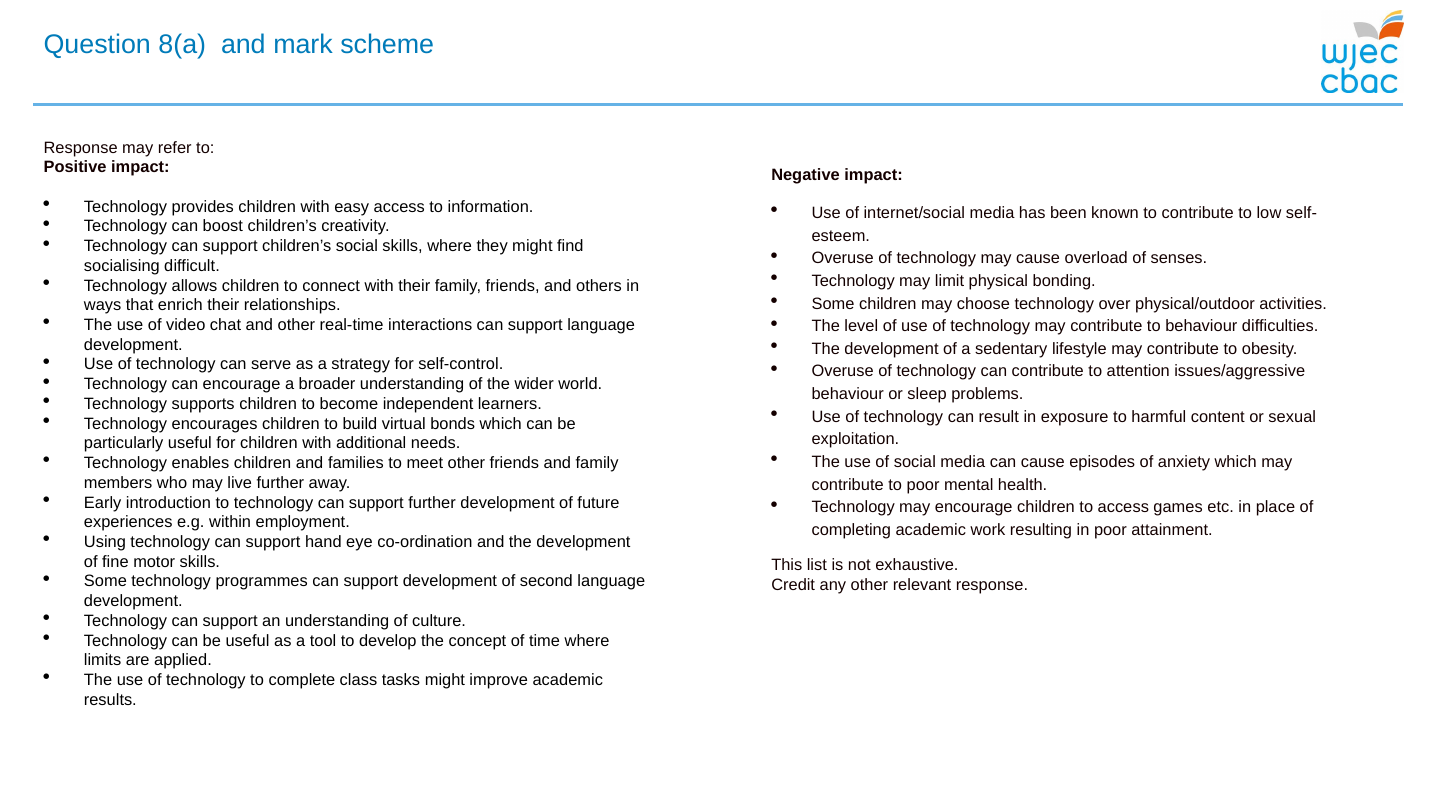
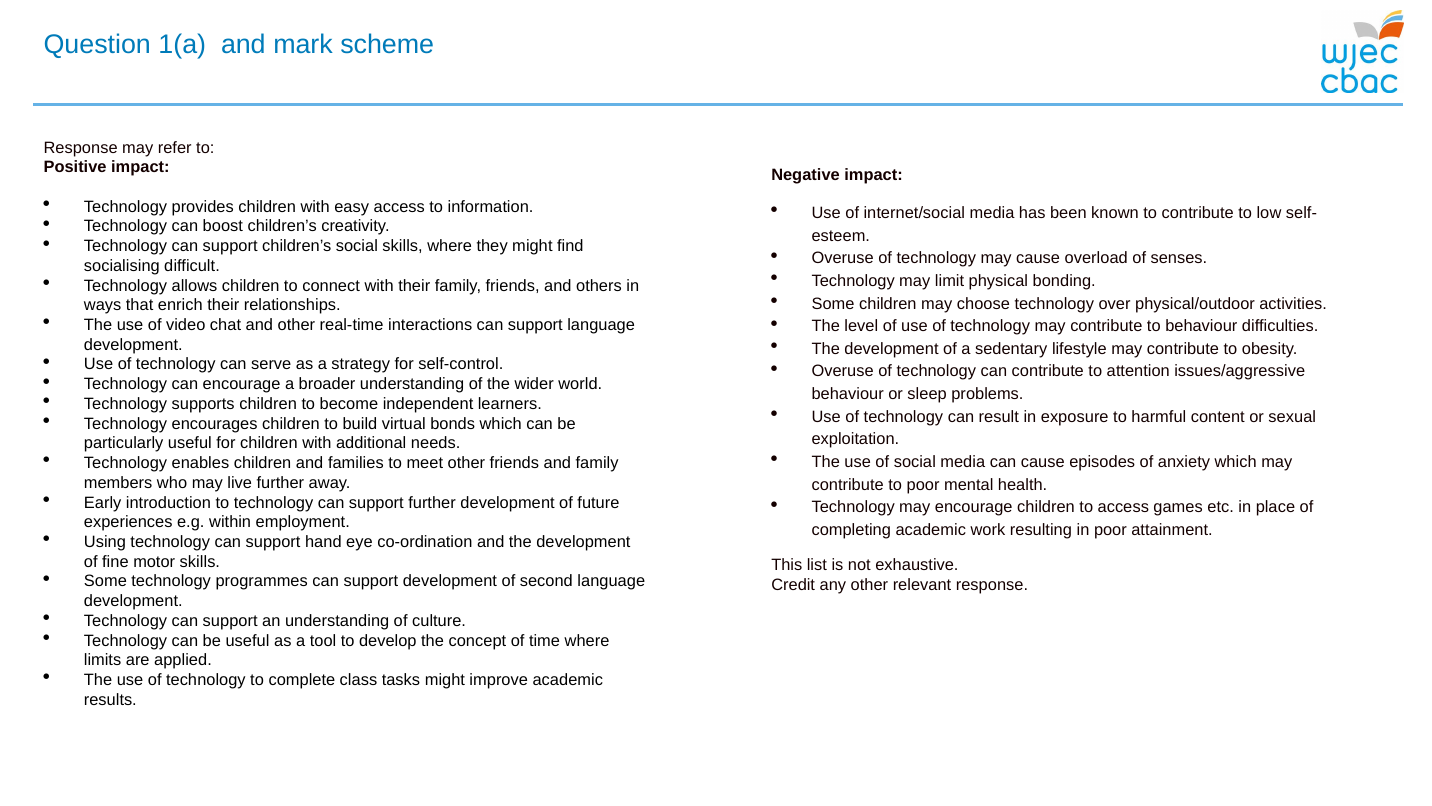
8(a: 8(a -> 1(a (182, 44)
